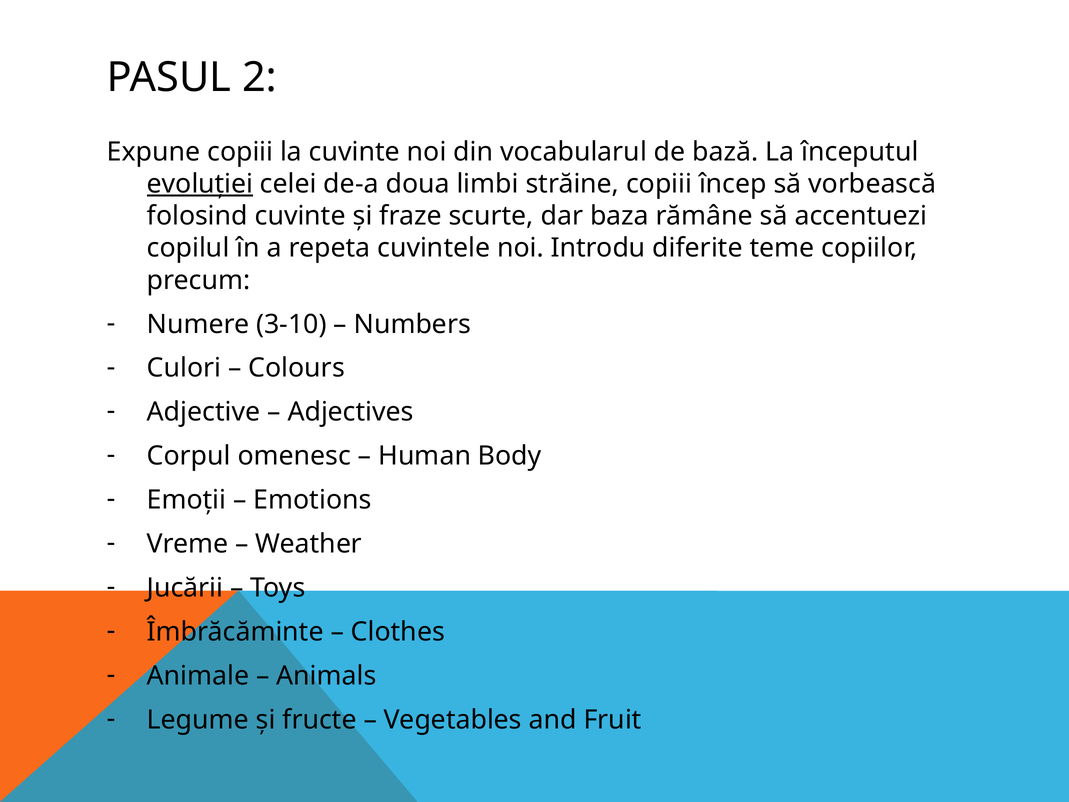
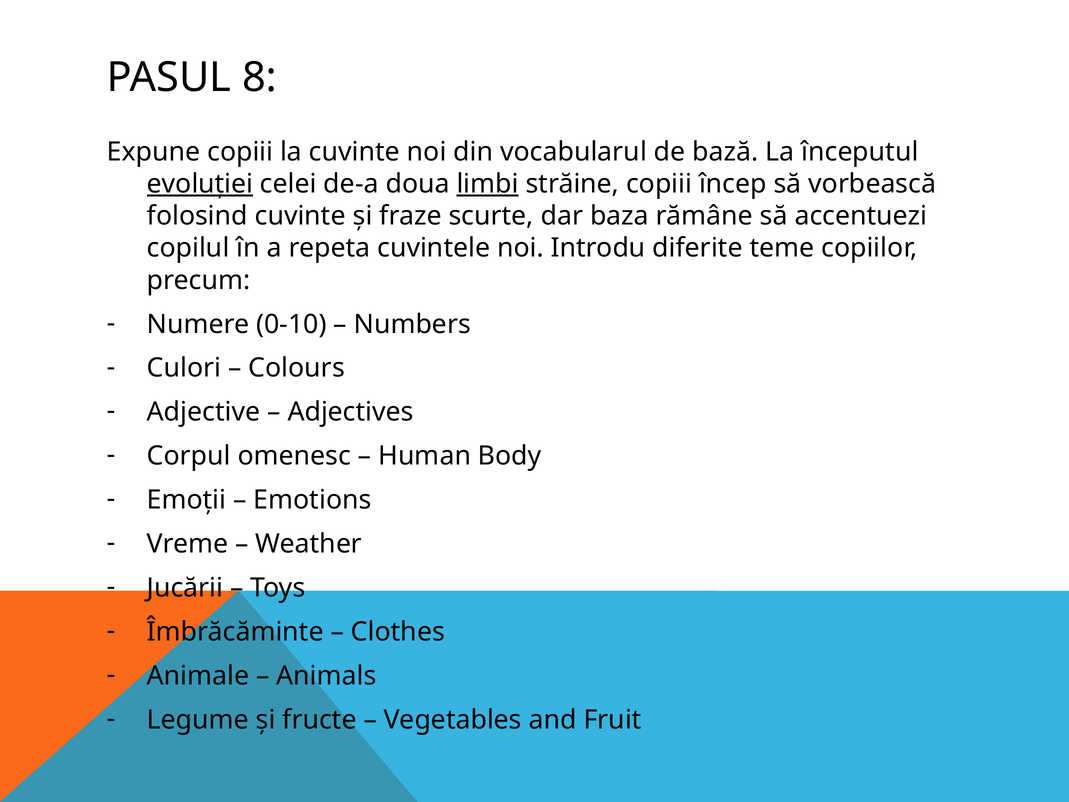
2: 2 -> 8 (259, 78)
limbi underline: none -> present (488, 184)
3-10: 3-10 -> 0-10 (291, 324)
